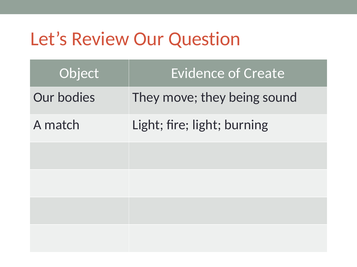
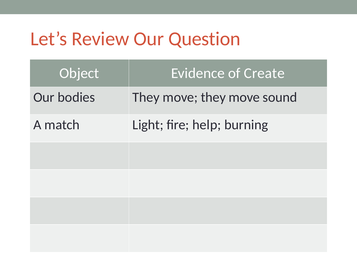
move they being: being -> move (244, 98)
fire light: light -> help (207, 125)
